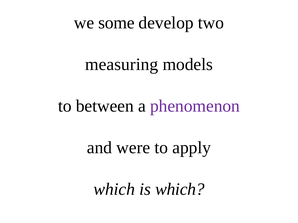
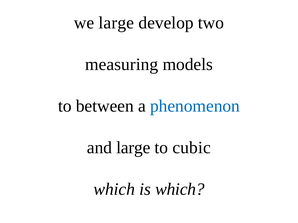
we some: some -> large (116, 23)
phenomenon colour: purple -> blue (195, 106)
and were: were -> large (133, 148)
apply: apply -> cubic (192, 148)
